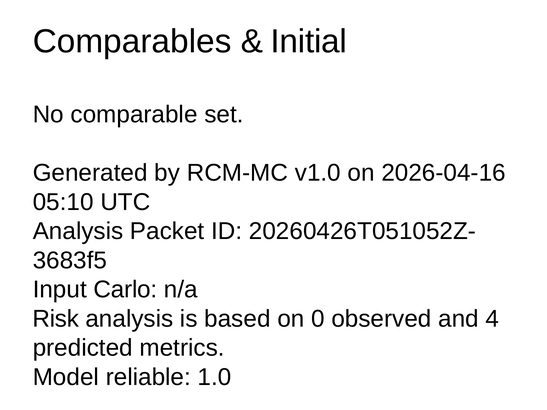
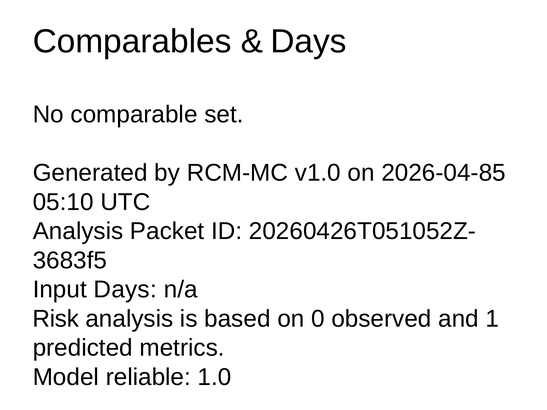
Initial: Initial -> Days (309, 42)
2026-04-16: 2026-04-16 -> 2026-04-85 (444, 173)
Input Carlo: Carlo -> Days (125, 290)
4: 4 -> 1 (492, 319)
